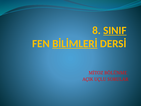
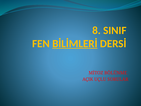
SINIF underline: present -> none (115, 30)
